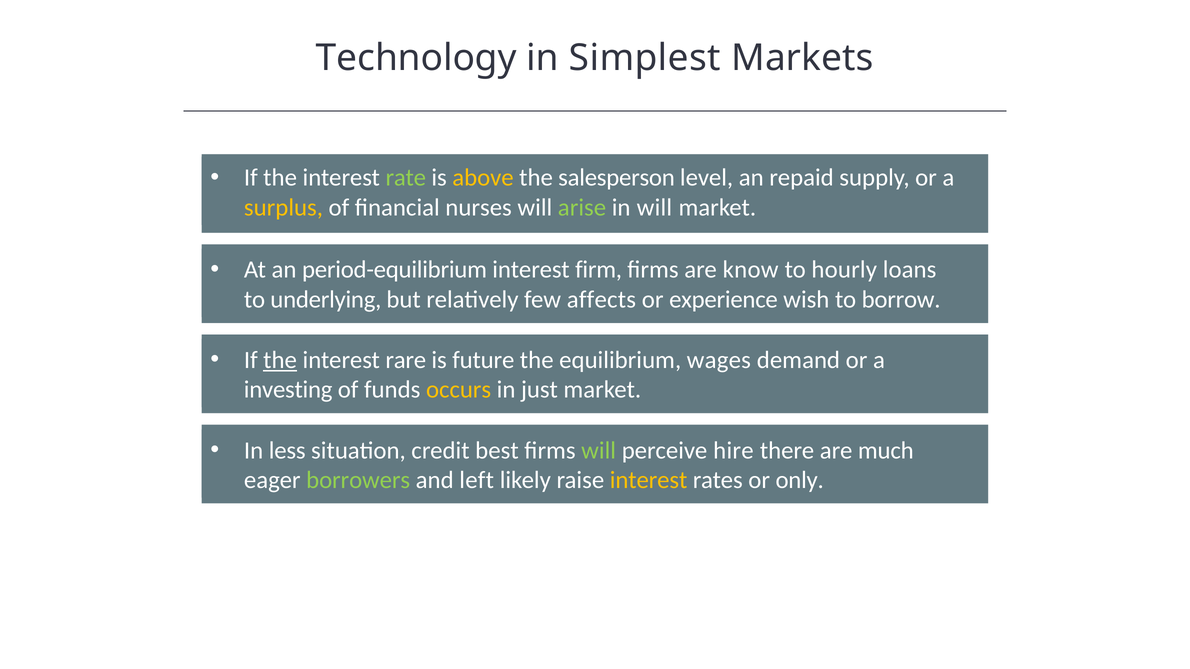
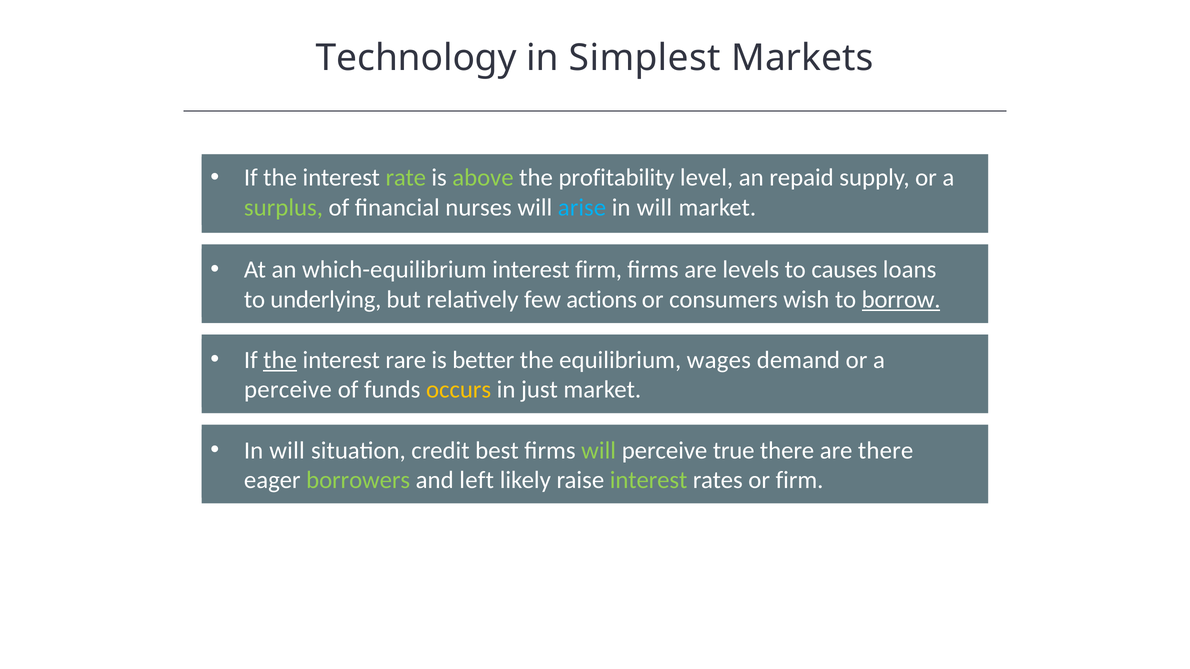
above colour: yellow -> light green (483, 178)
salesperson: salesperson -> profitability (616, 178)
surplus colour: yellow -> light green (283, 208)
arise colour: light green -> light blue (582, 208)
period-equilibrium: period-equilibrium -> which-equilibrium (394, 270)
know: know -> levels (751, 270)
hourly: hourly -> causes (844, 270)
affects: affects -> actions (602, 300)
experience: experience -> consumers (723, 300)
borrow underline: none -> present (901, 300)
future: future -> better (483, 360)
investing: investing -> perceive (288, 390)
less: less -> will (287, 451)
hire: hire -> true (734, 451)
are much: much -> there (886, 451)
interest colour: yellow -> light green (649, 480)
or only: only -> firm (800, 480)
